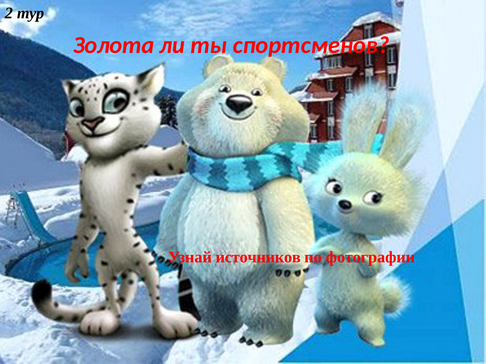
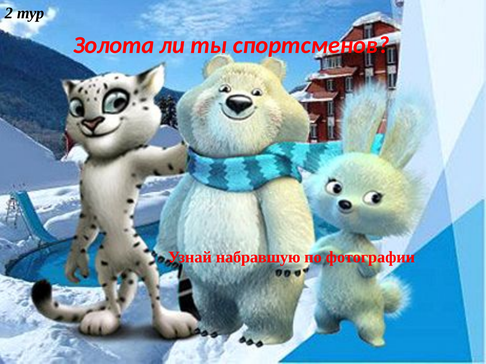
источников: источников -> набравшую (258, 258)
